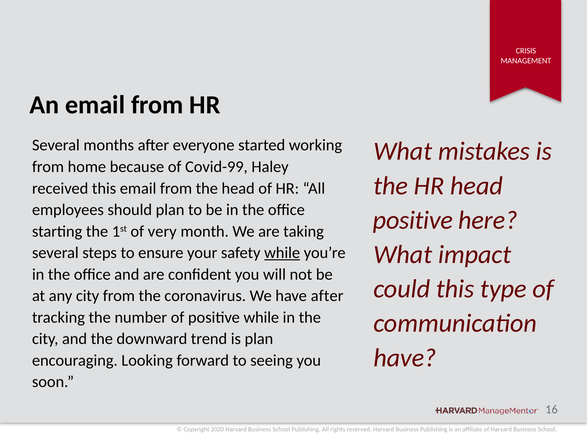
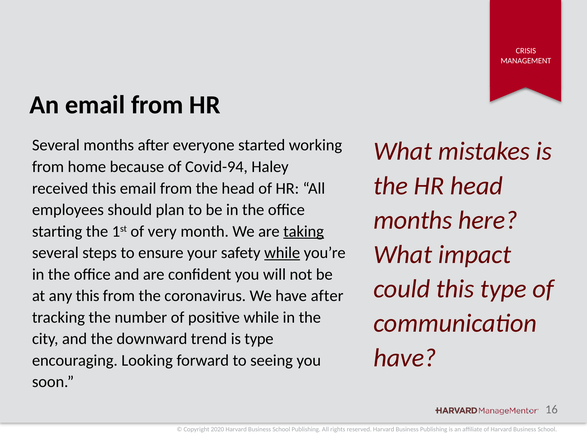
Covid-99: Covid-99 -> Covid-94 (216, 167)
positive: positive -> months (413, 220)
taking underline: none -> present (304, 231)
any city: city -> this (88, 296)
is plan: plan -> type (259, 339)
